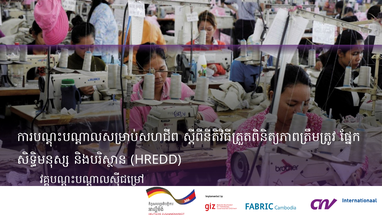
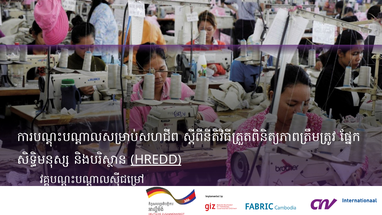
HREDD underline: none -> present (156, 160)
